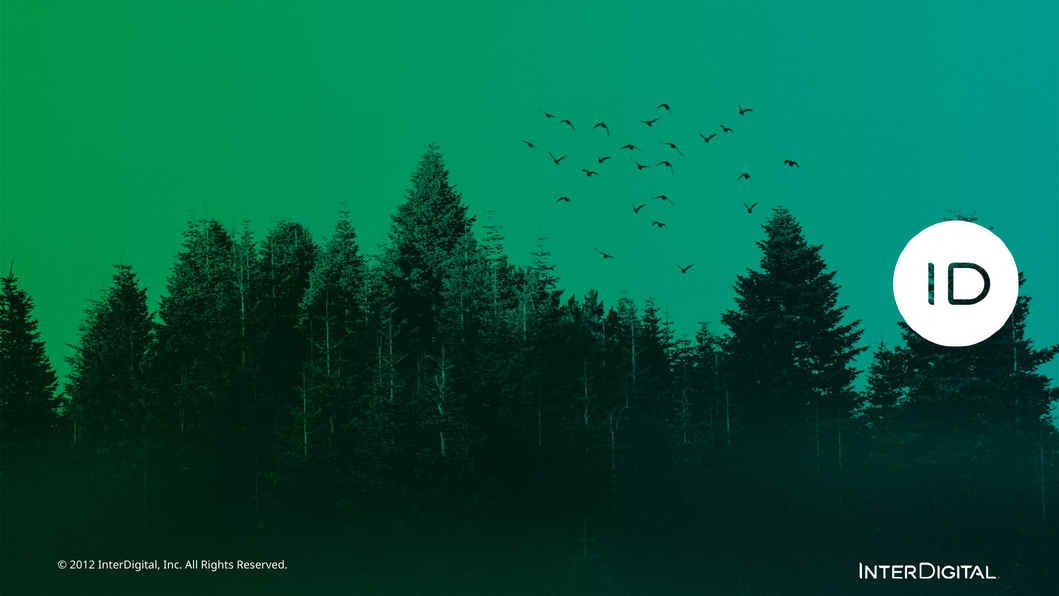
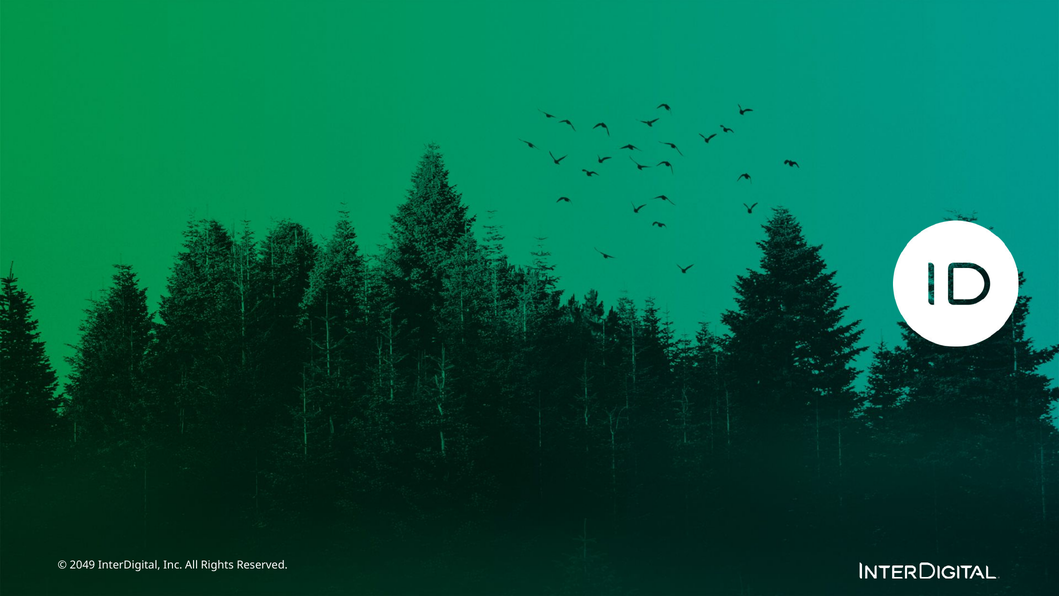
2012: 2012 -> 2049 (82, 565)
